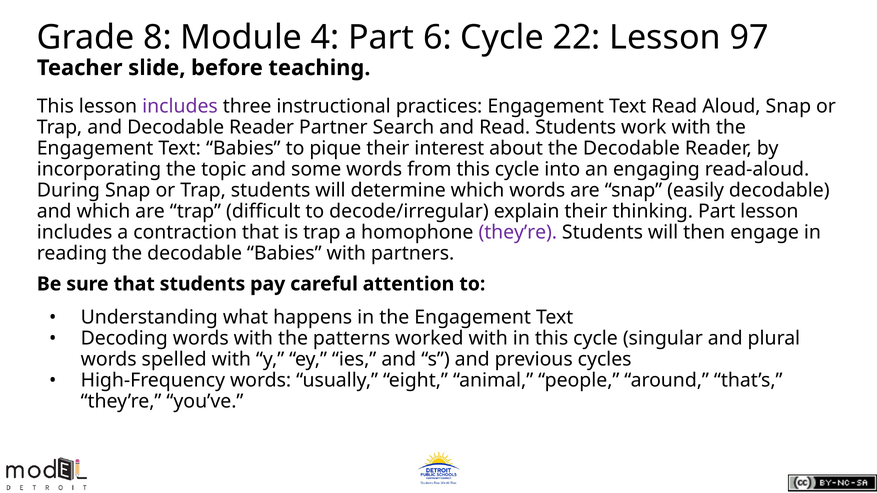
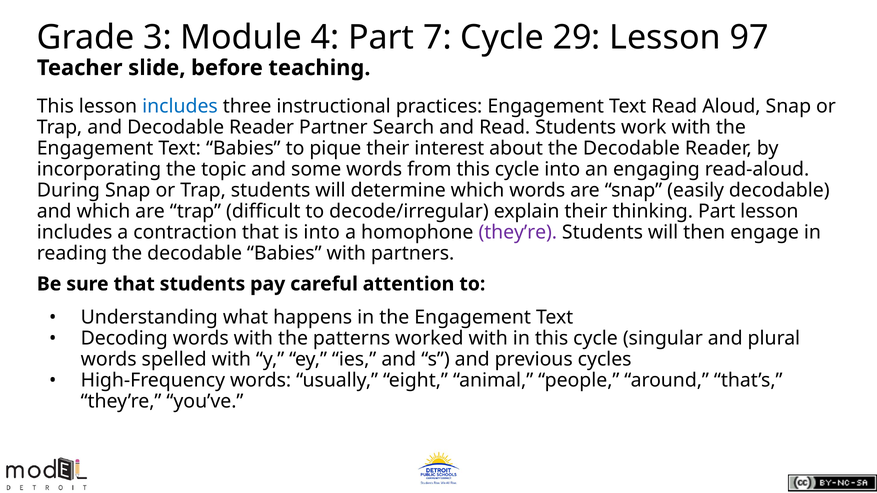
8: 8 -> 3 (157, 38)
6: 6 -> 7 (437, 38)
22: 22 -> 29 (577, 38)
includes colour: purple -> blue (180, 106)
is trap: trap -> into (322, 232)
